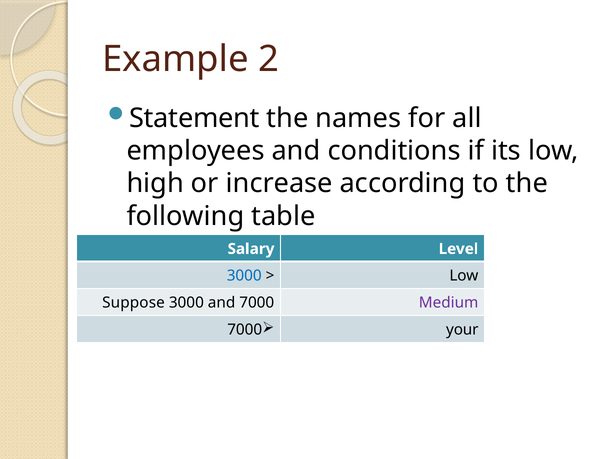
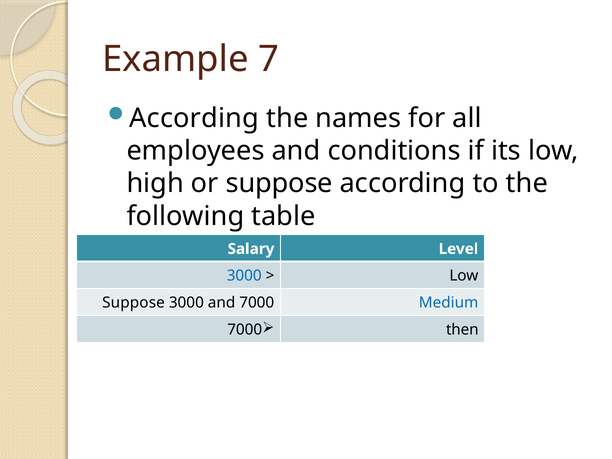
2: 2 -> 7 (269, 59)
Statement: Statement -> According (194, 118)
or increase: increase -> suppose (279, 183)
Medium colour: purple -> blue (449, 303)
your: your -> then (462, 330)
